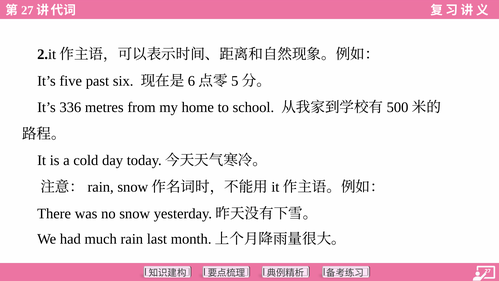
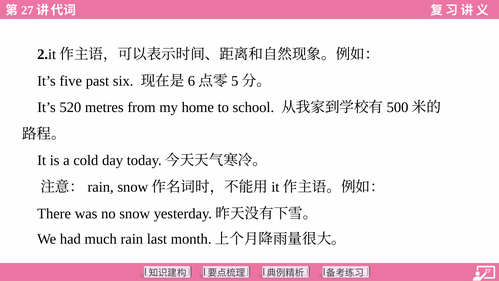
336: 336 -> 520 (70, 107)
